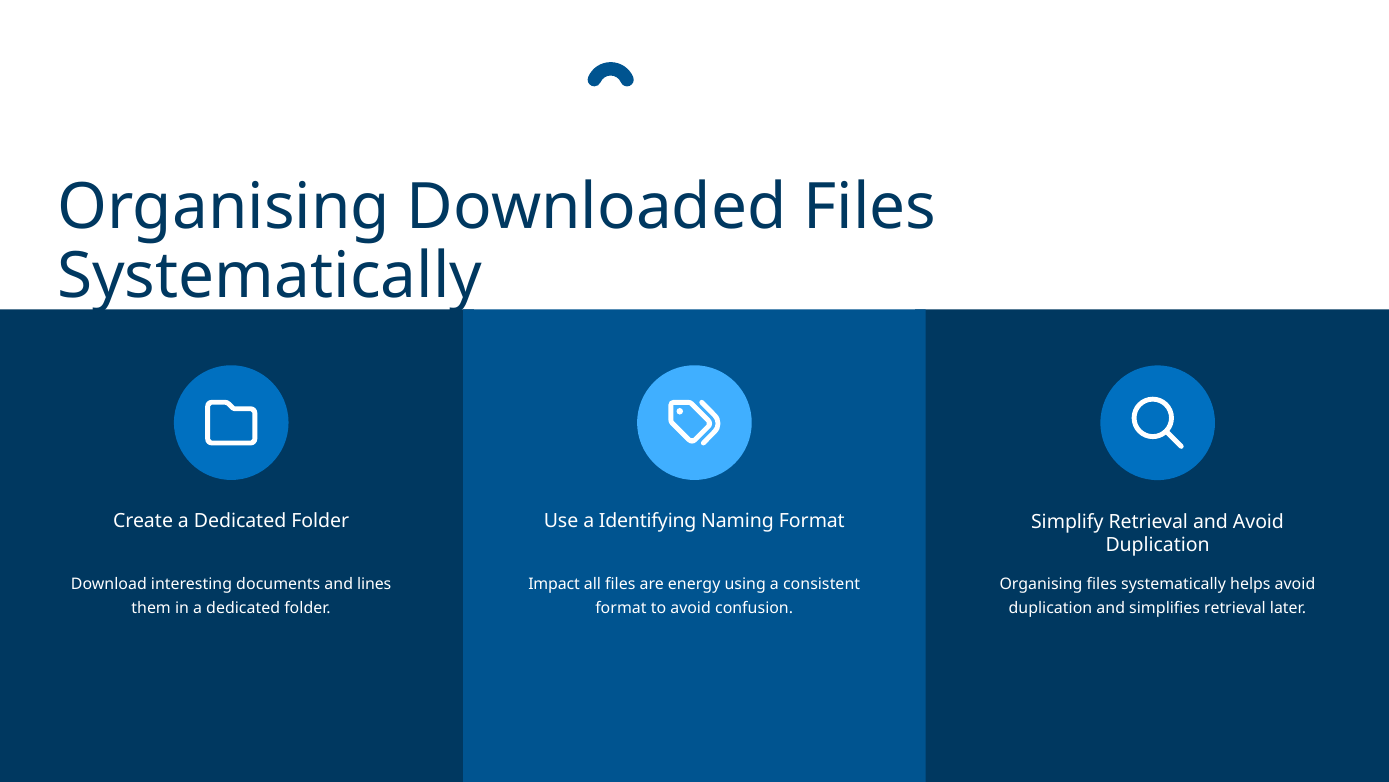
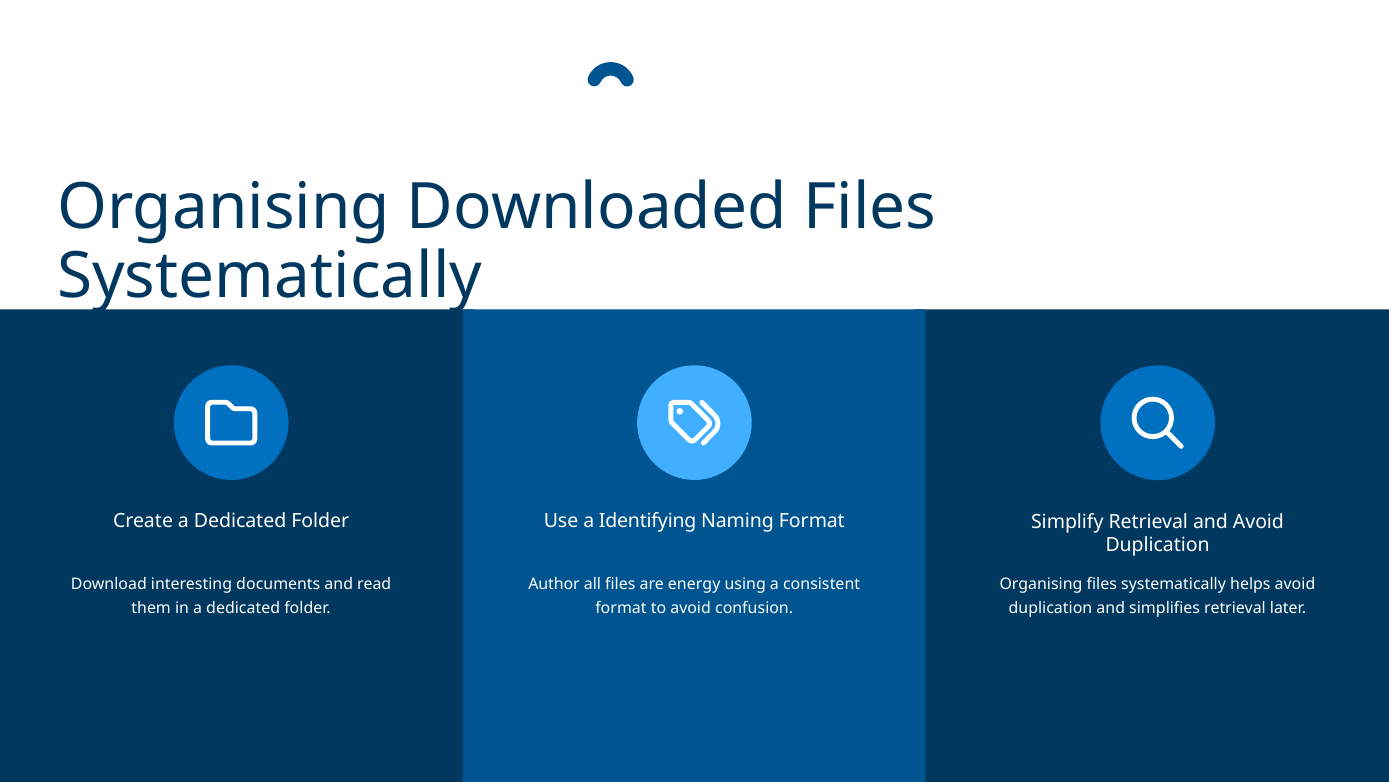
lines: lines -> read (374, 584)
Impact: Impact -> Author (554, 584)
